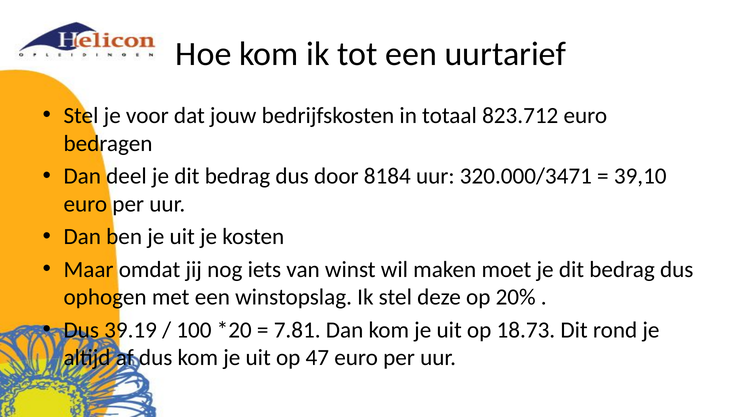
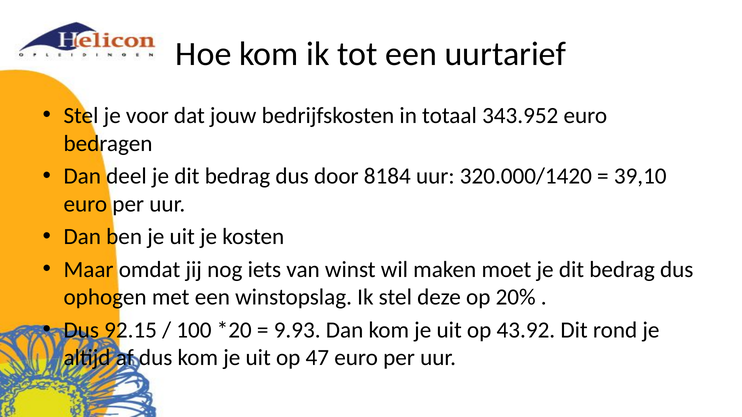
823.712: 823.712 -> 343.952 (520, 116)
320.000/3471: 320.000/3471 -> 320.000/1420 (526, 176)
39.19: 39.19 -> 92.15 (131, 330)
7.81: 7.81 -> 9.93 (297, 330)
18.73: 18.73 -> 43.92 (526, 330)
